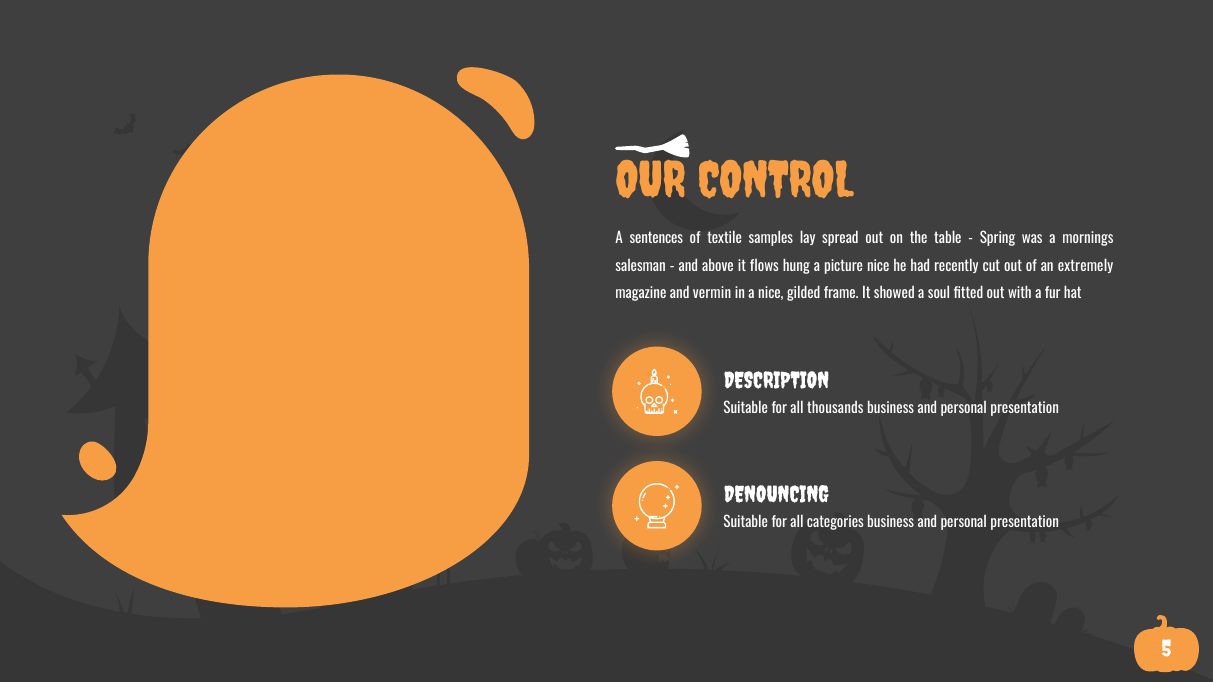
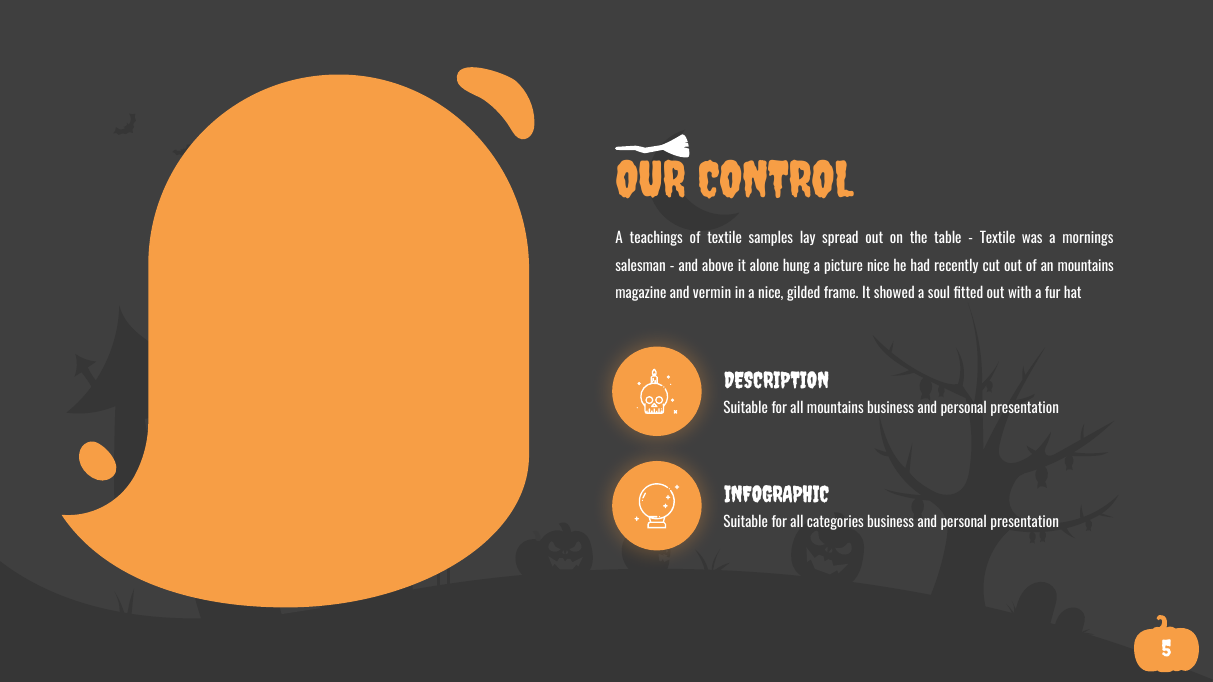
sentences: sentences -> teachings (656, 239)
Spring: Spring -> Textile (998, 239)
flows: flows -> alone (764, 266)
an extremely: extremely -> mountains (1086, 266)
all thousands: thousands -> mountains (835, 409)
DENOUNCING: DENOUNCING -> INFOGRAPHIC (777, 496)
